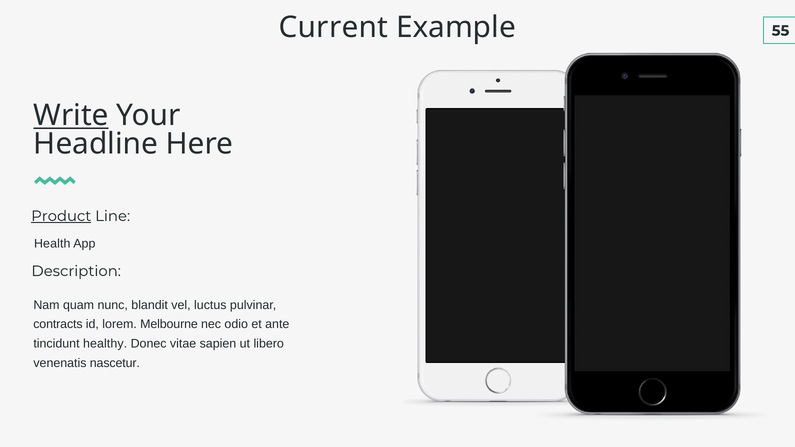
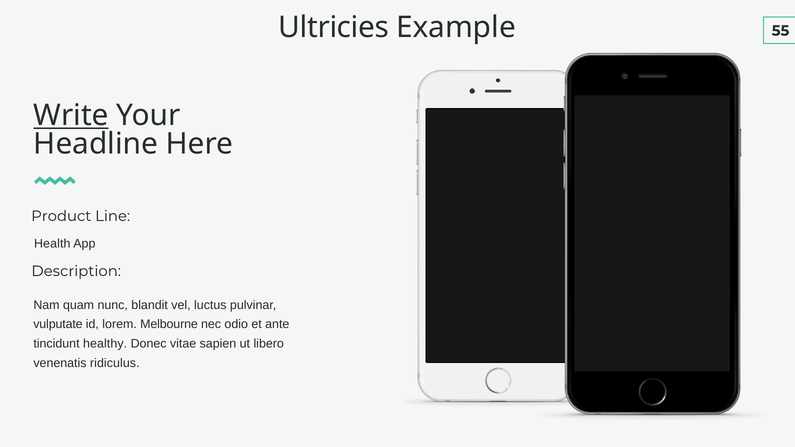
Current: Current -> Ultricies (334, 28)
Product underline: present -> none (61, 216)
contracts: contracts -> vulputate (58, 324)
nascetur: nascetur -> ridiculus (115, 363)
